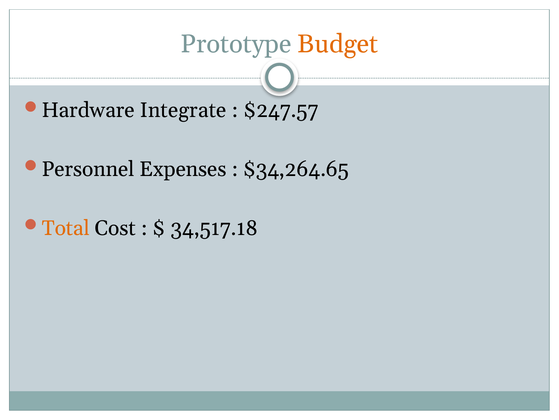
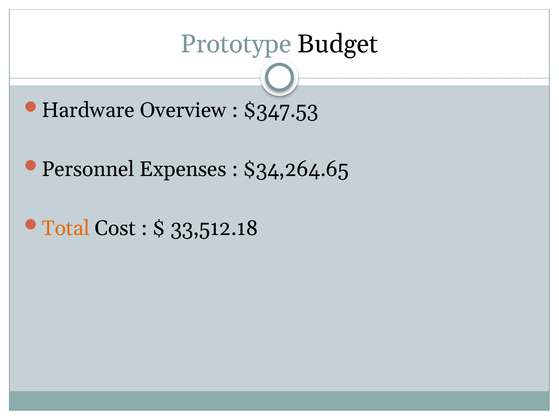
Budget colour: orange -> black (338, 44)
Integrate: Integrate -> Overview (183, 110)
$247.57: $247.57 -> $347.53 (281, 110)
34,517.18: 34,517.18 -> 33,512.18 (214, 228)
